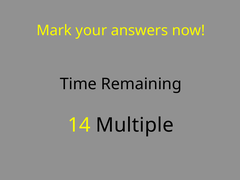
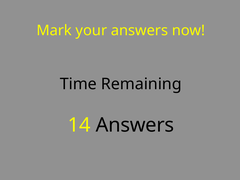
14 Multiple: Multiple -> Answers (135, 125)
